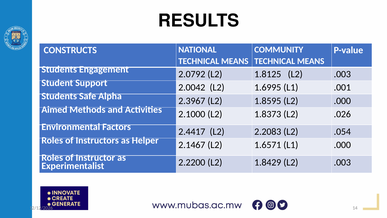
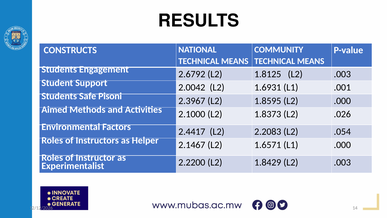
2.0792: 2.0792 -> 2.6792 (192, 74)
1.6995: 1.6995 -> 1.6931 (268, 87)
Alpha: Alpha -> Pisoni (110, 96)
